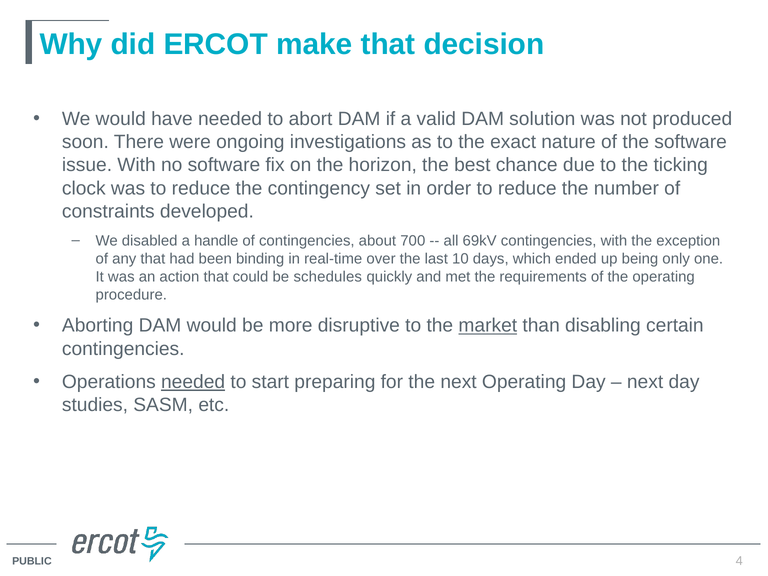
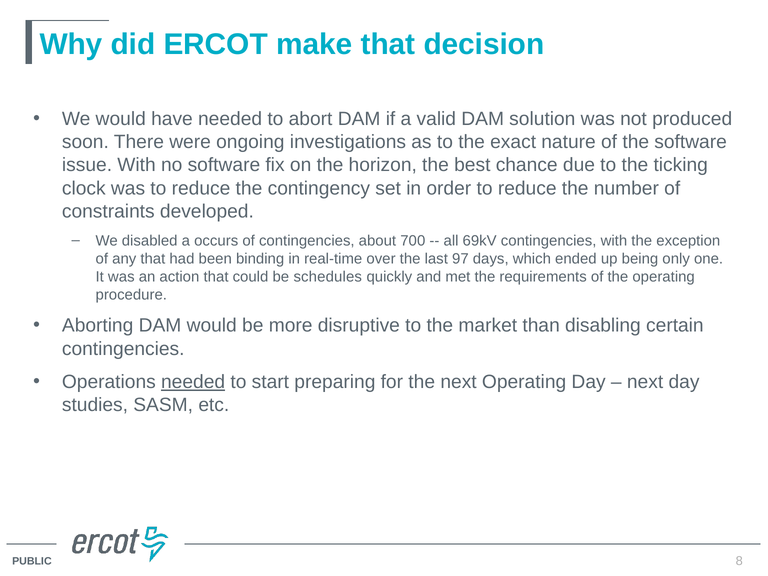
handle: handle -> occurs (216, 241)
10: 10 -> 97 (460, 259)
market underline: present -> none (488, 326)
4: 4 -> 8 (739, 561)
